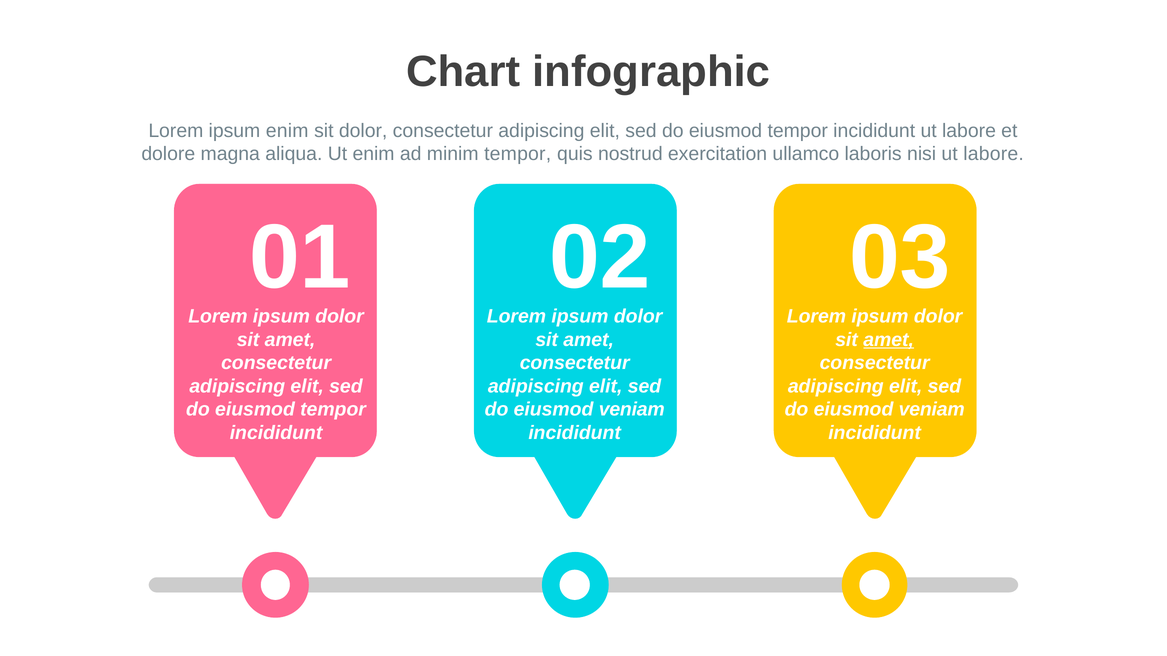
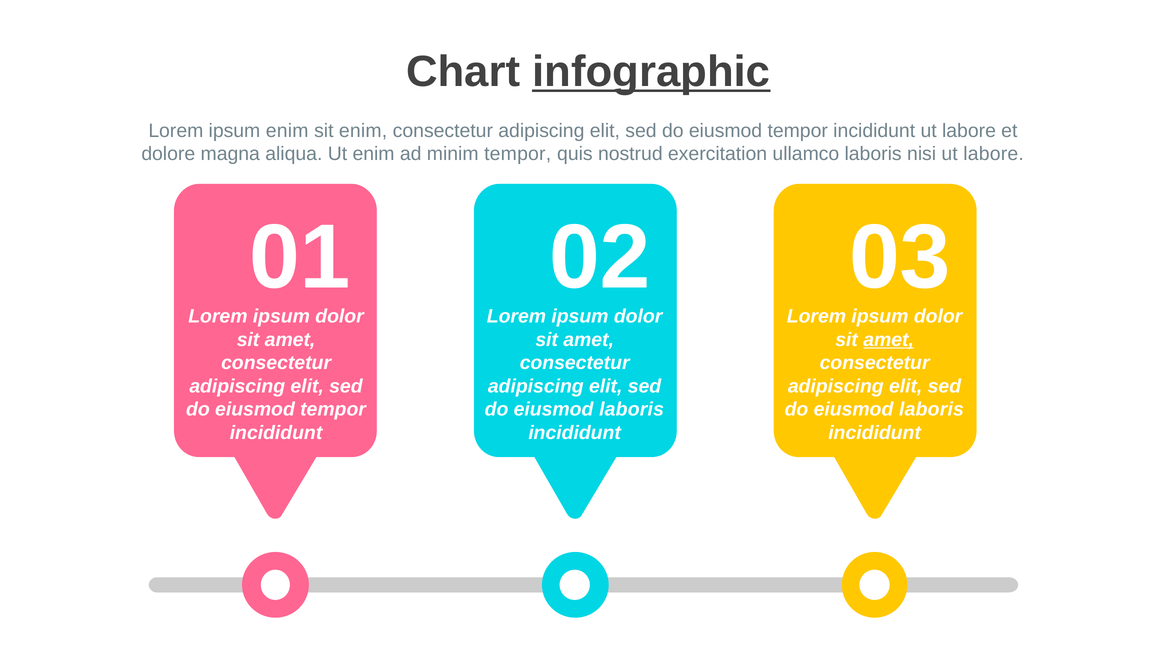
infographic underline: none -> present (651, 72)
sit dolor: dolor -> enim (363, 131)
veniam: veniam -> laboris (632, 410)
veniam: veniam -> laboris (932, 410)
